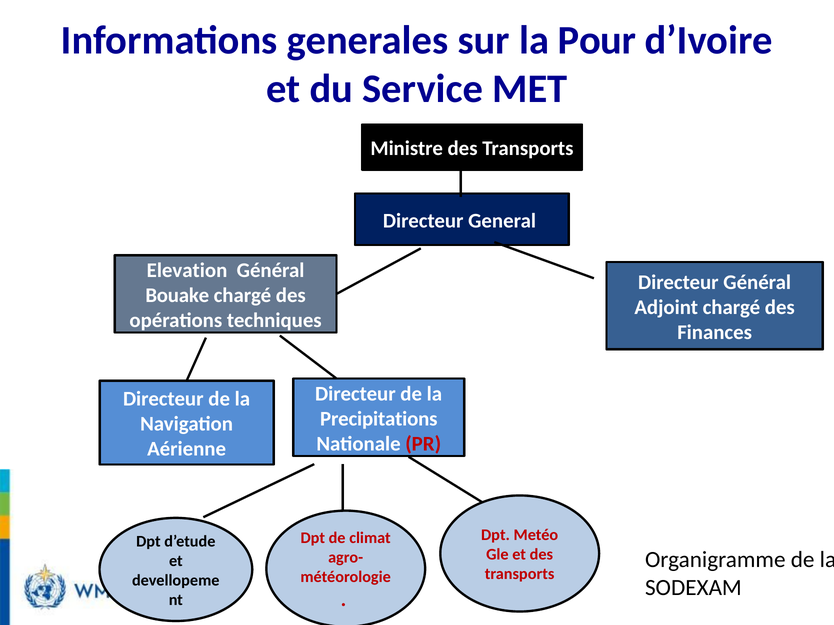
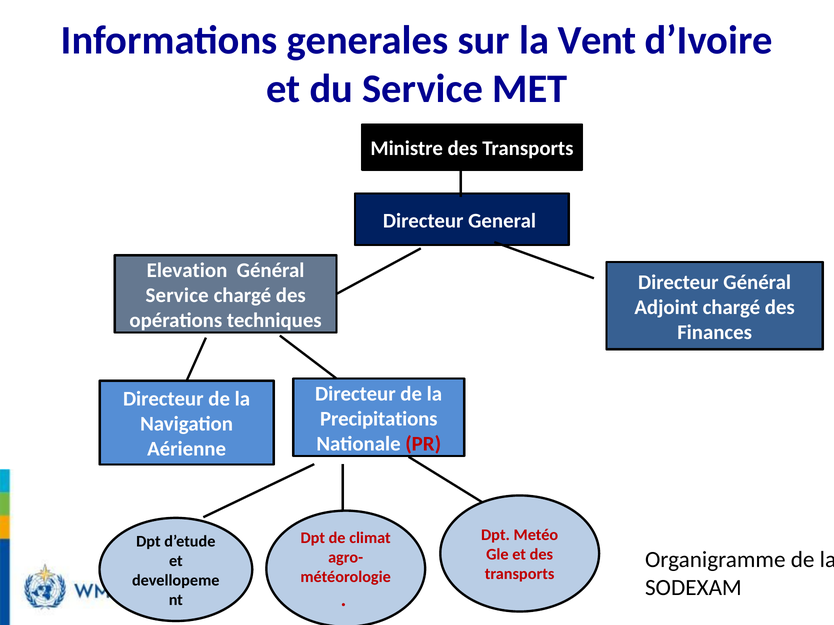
Pour: Pour -> Vent (597, 41)
Bouake: Bouake -> Service (177, 296)
